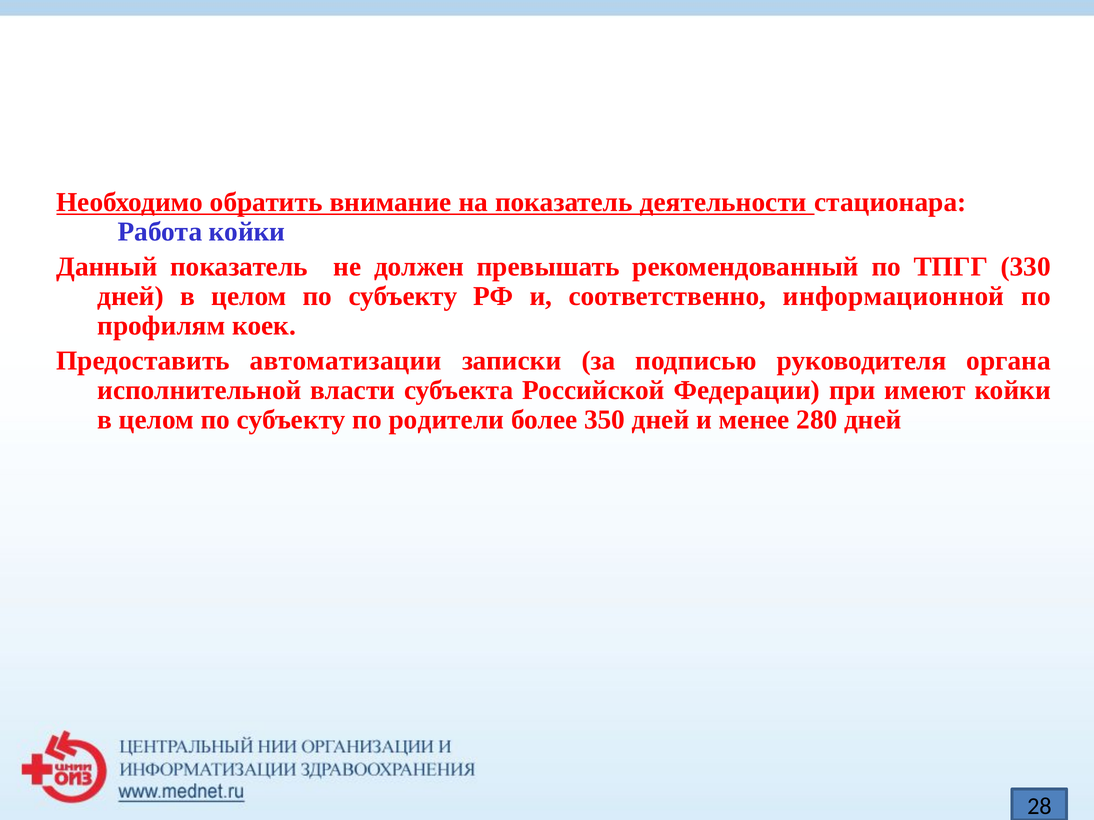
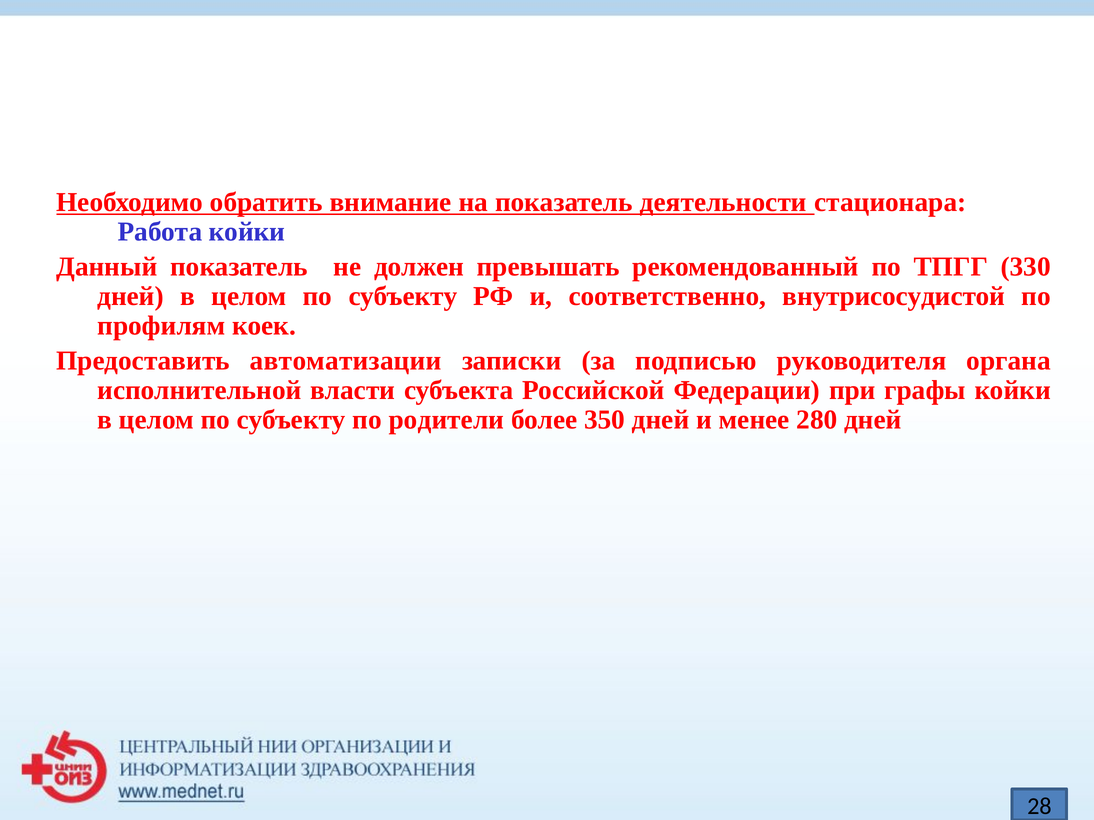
информационной: информационной -> внутрисосудистой (894, 296)
имеют: имеют -> графы (925, 391)
